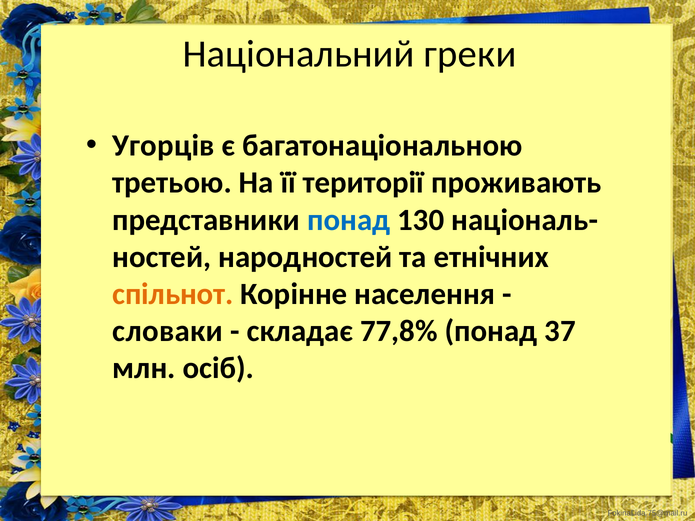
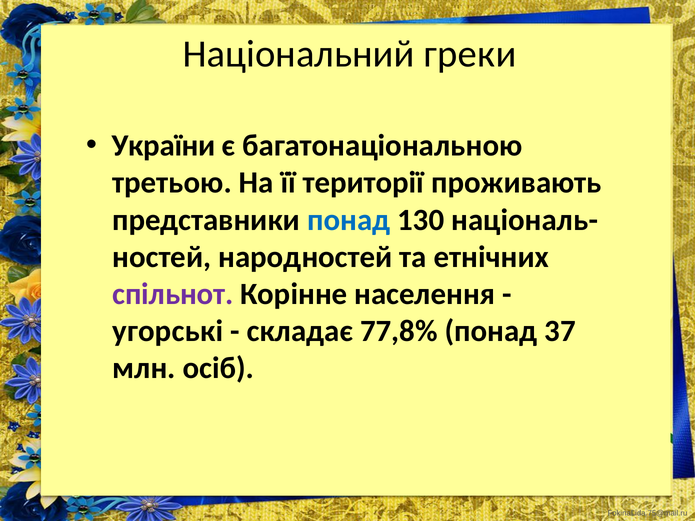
Угорців: Угорців -> України (164, 146)
спільнот colour: orange -> purple (173, 294)
словаки: словаки -> угорські (168, 331)
